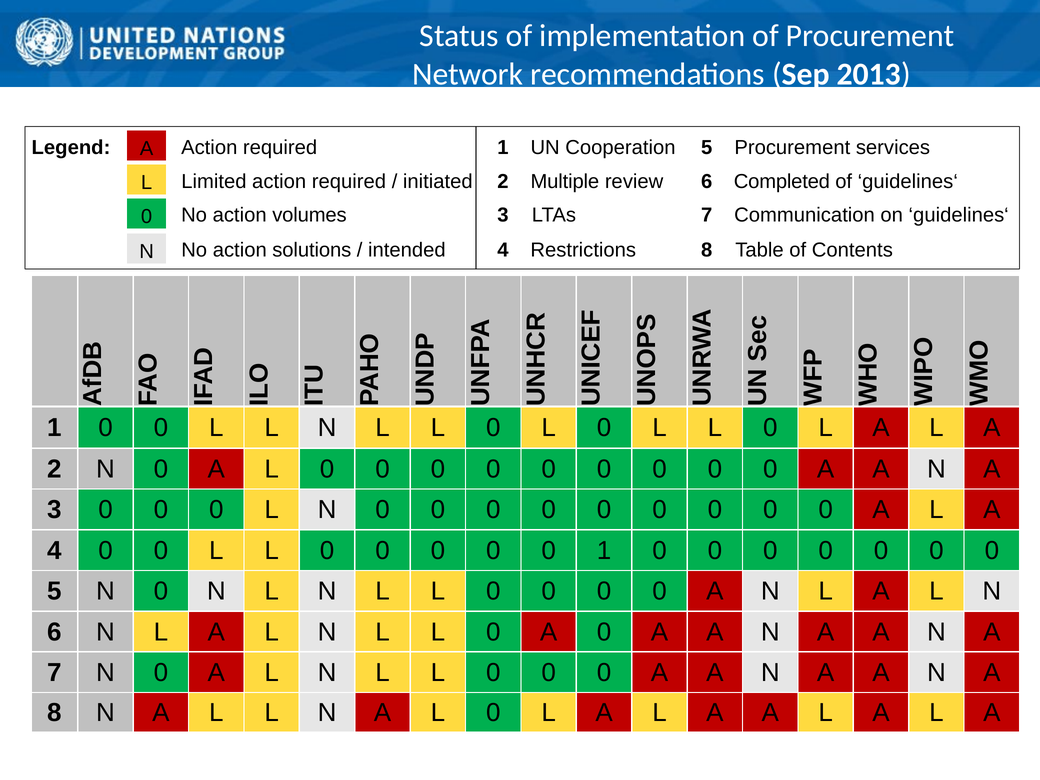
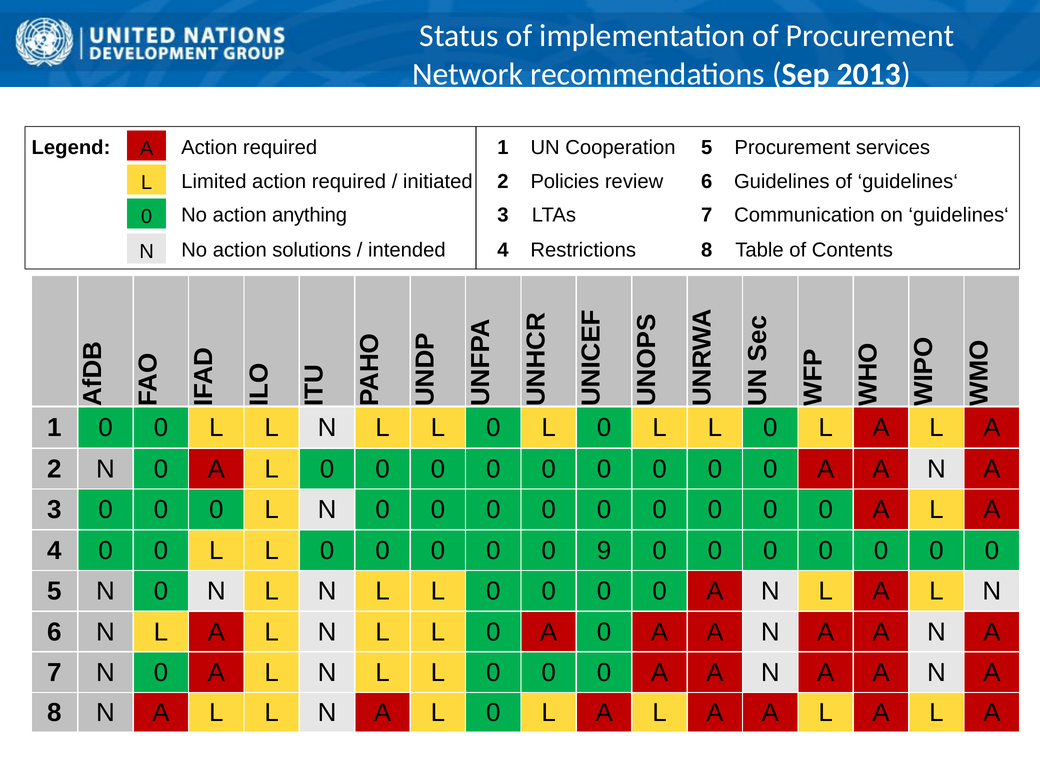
Multiple: Multiple -> Policies (565, 181)
Completed: Completed -> Guidelines (782, 181)
volumes: volumes -> anything (310, 215)
0 1: 1 -> 9 (604, 551)
